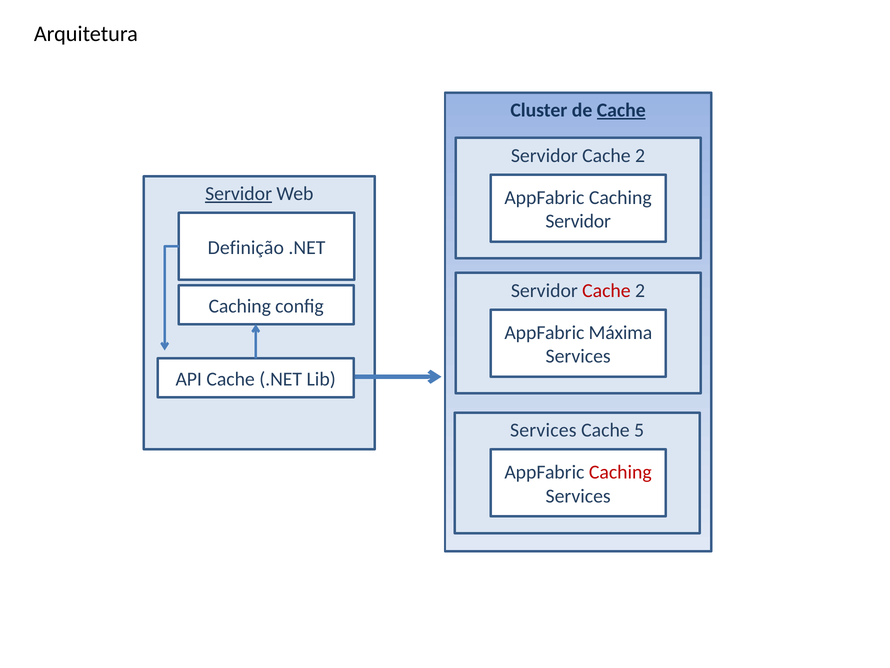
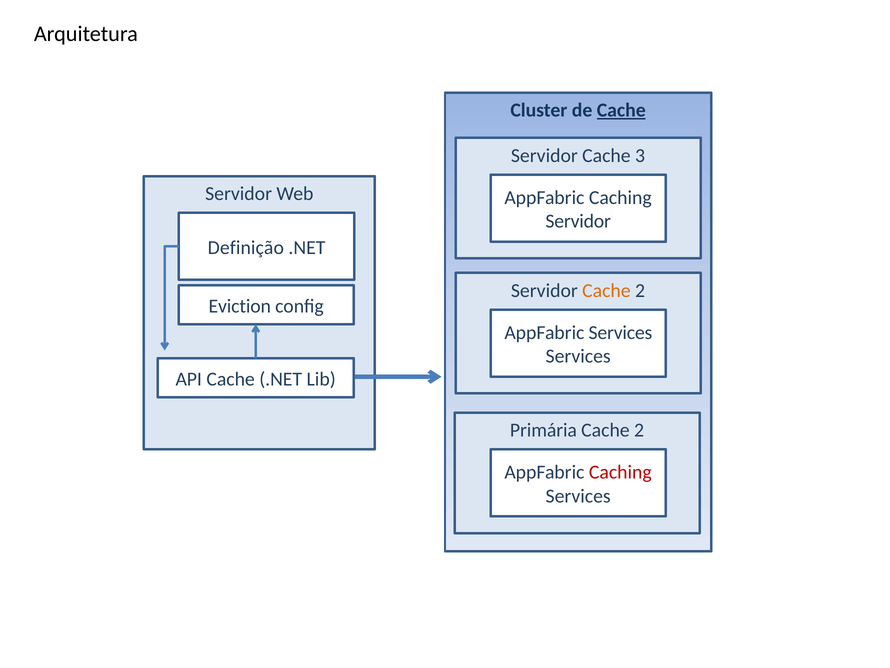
2: 2 -> 3 (640, 155)
Servidor underline: present -> none (239, 194)
Cache colour: red -> orange (606, 290)
Caching: Caching -> Eviction (240, 306)
AppFabric Máxima: Máxima -> Services (620, 332)
Services: Services -> Primária (543, 430)
5: 5 -> 2 (639, 430)
